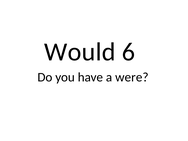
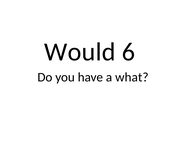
were: were -> what (132, 77)
